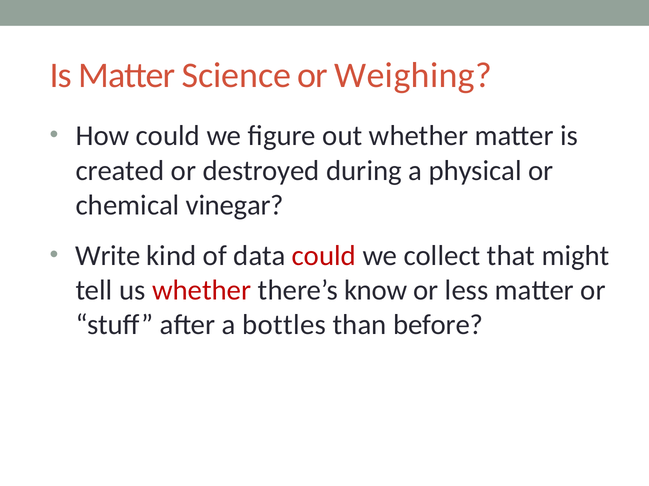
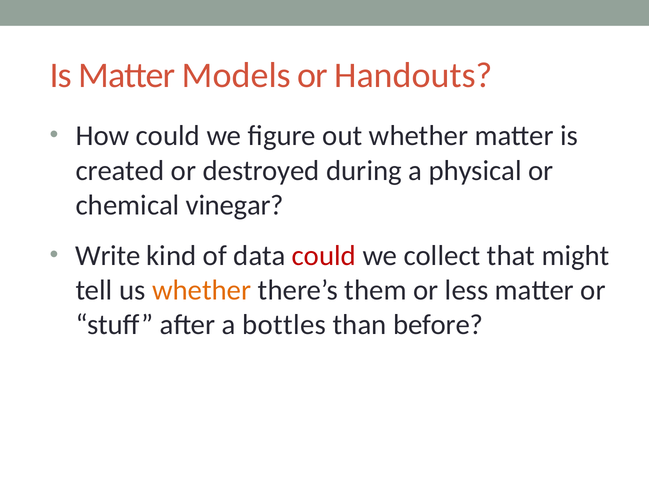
Science: Science -> Models (236, 76)
Weighing: Weighing -> Handouts (413, 76)
whether colour: red -> orange (202, 291)
know: know -> them (375, 291)
